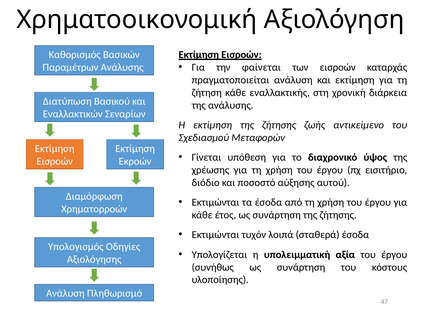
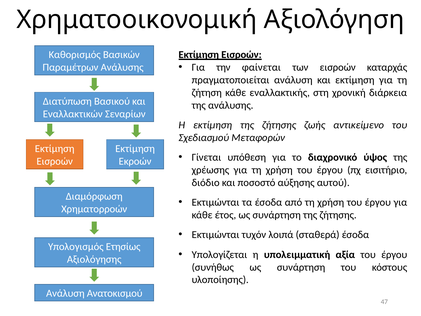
Οδηγίες: Οδηγίες -> Ετησίως (123, 247)
Πληθωρισμό: Πληθωρισμό -> Ανατοκισμού (115, 293)
